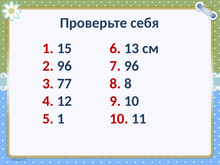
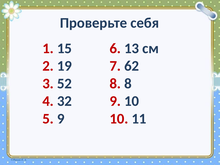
2 96: 96 -> 19 (64, 66)
7 96: 96 -> 62 (132, 66)
77: 77 -> 52 (64, 84)
12: 12 -> 32 (64, 101)
5 1: 1 -> 9 (61, 119)
